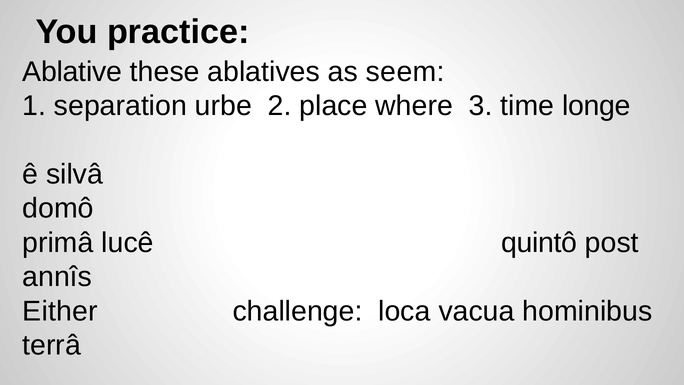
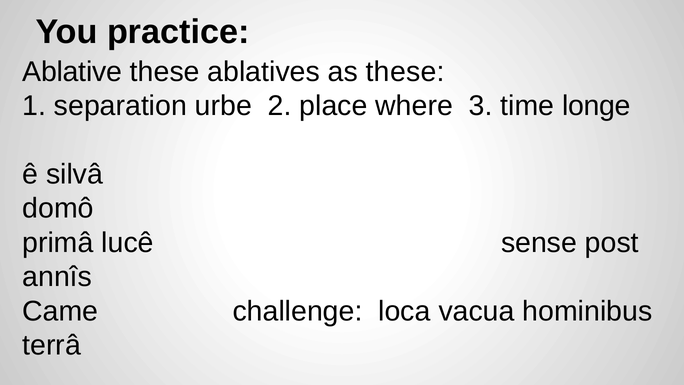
as seem: seem -> these (405, 72)
quintô: quintô -> sense (539, 243)
Either: Either -> Came (60, 311)
